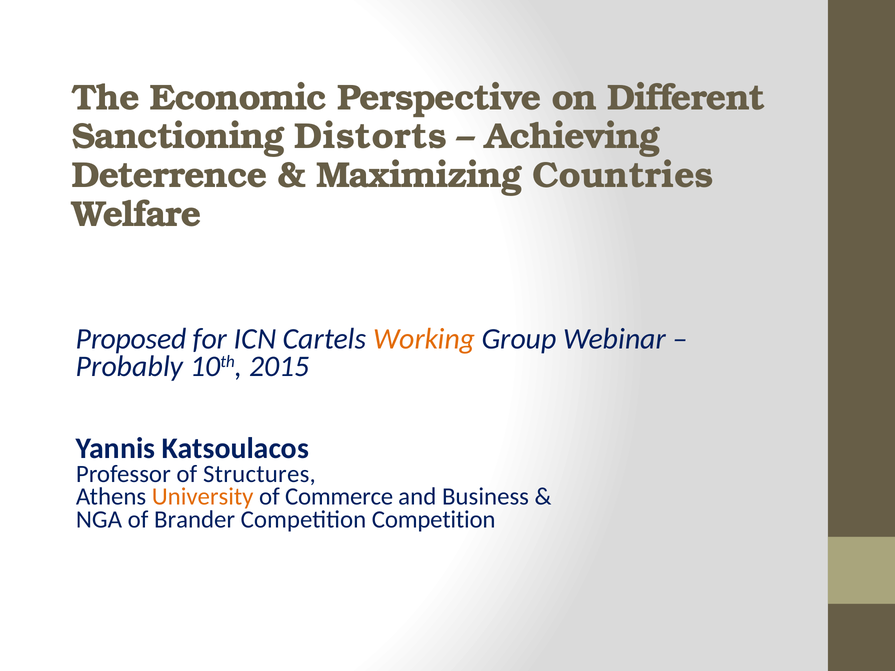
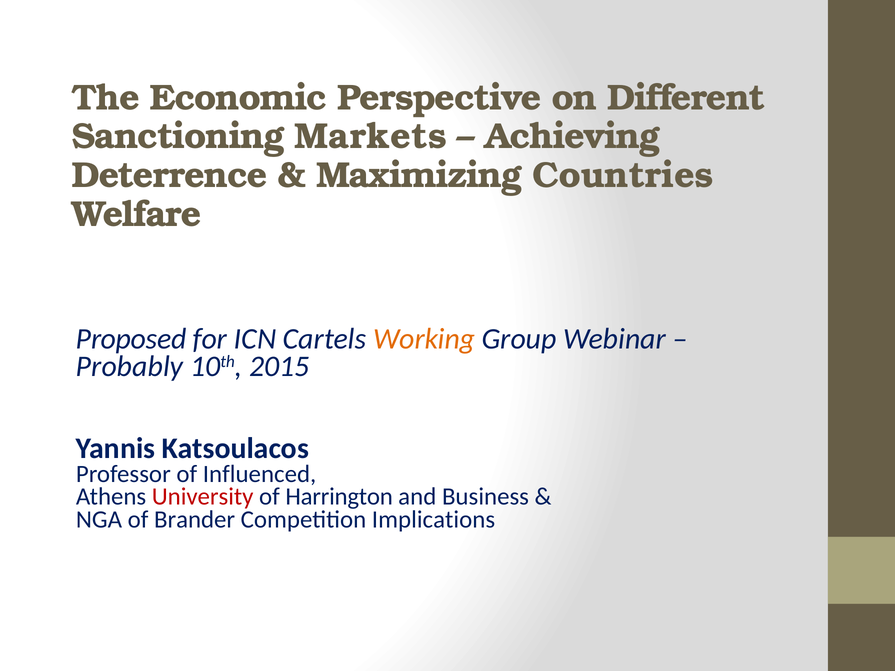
Distorts: Distorts -> Markets (371, 137)
Structures: Structures -> Influenced (260, 474)
University colour: orange -> red (203, 497)
Commerce: Commerce -> Harrington (339, 497)
Competition Competition: Competition -> Implications (434, 520)
